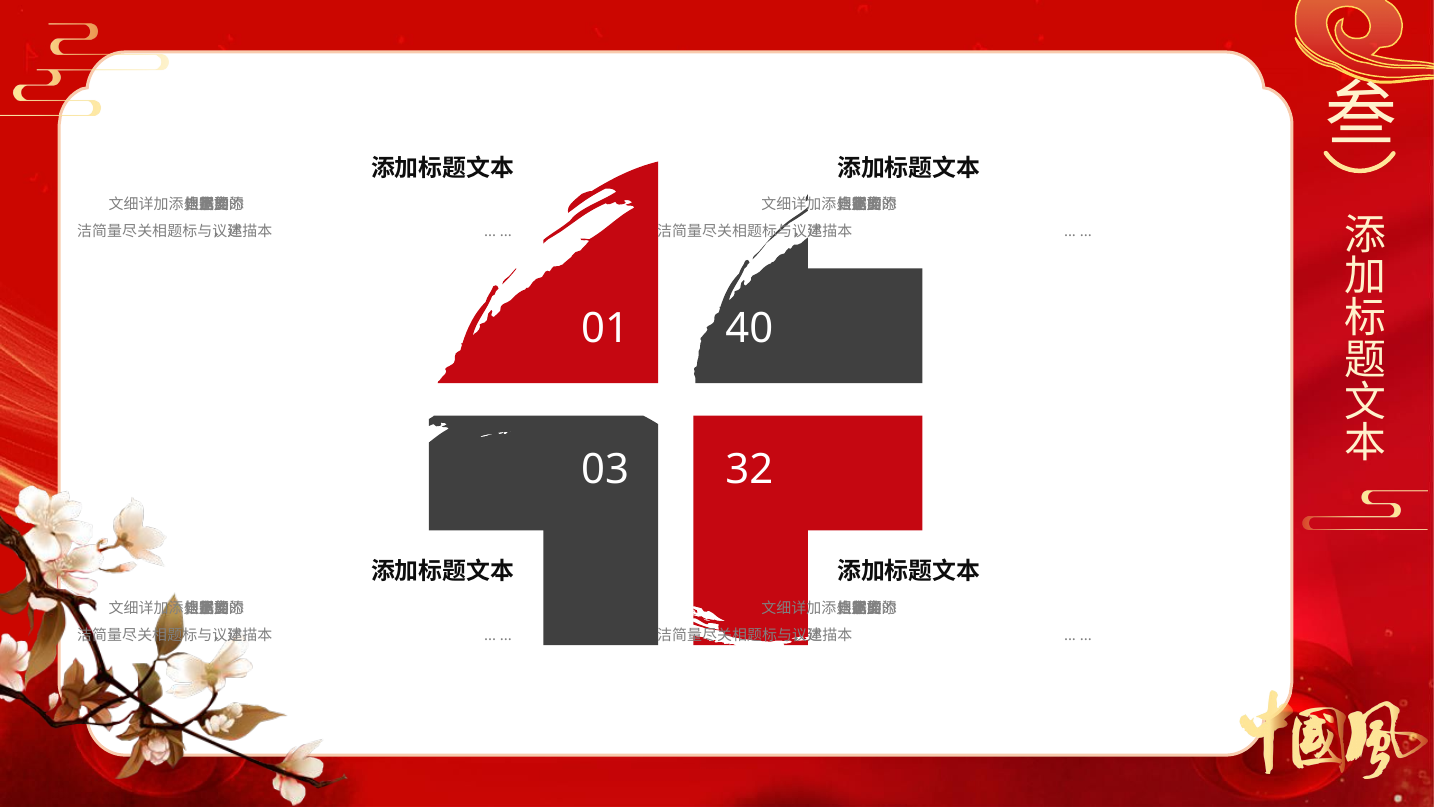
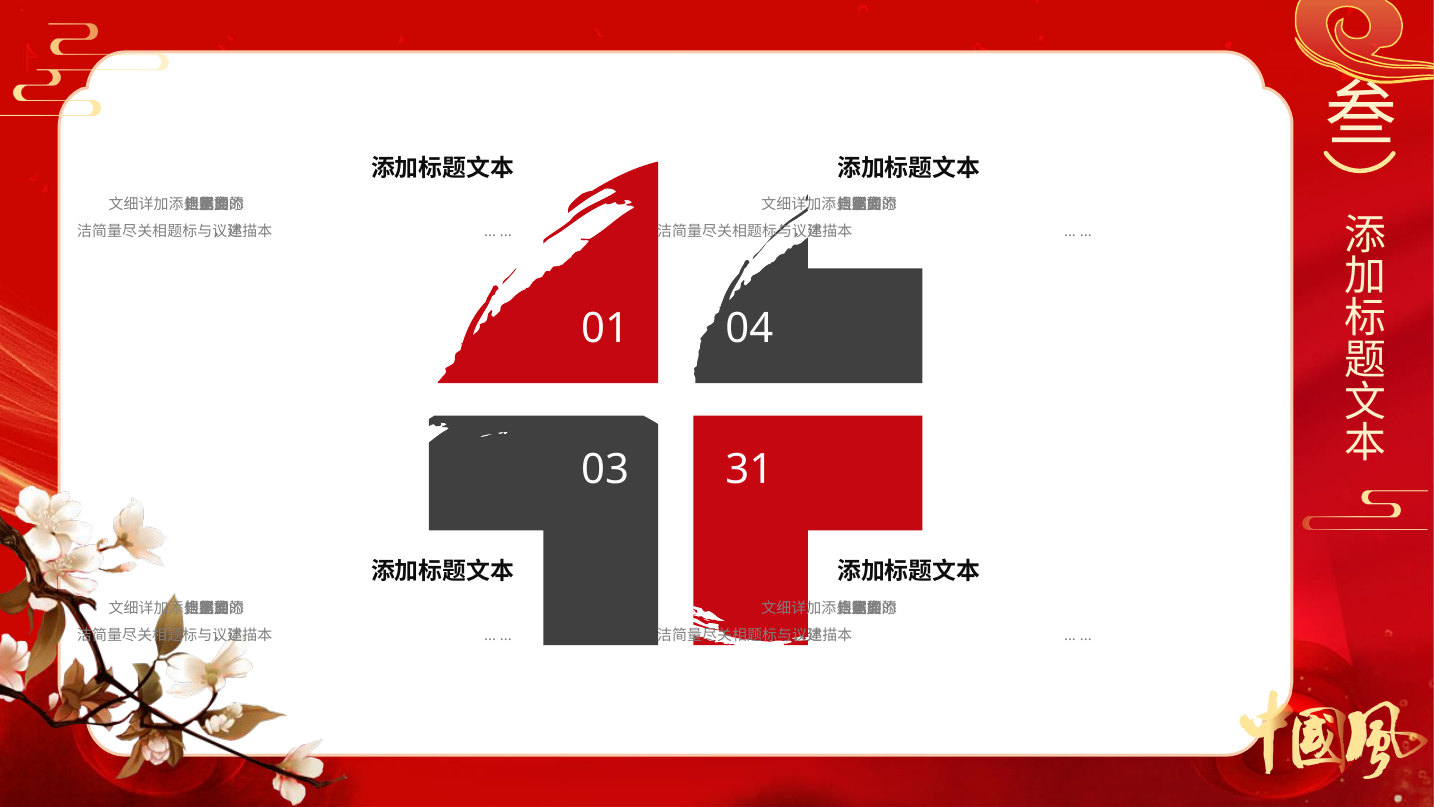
40: 40 -> 04 (749, 328)
32: 32 -> 31 (749, 469)
